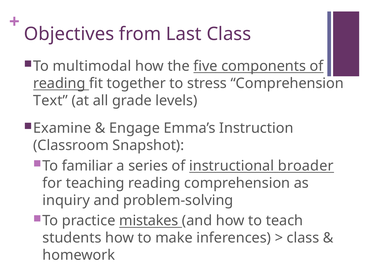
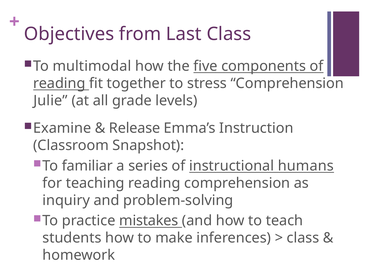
Text: Text -> Julie (50, 101)
Engage: Engage -> Release (135, 128)
broader: broader -> humans (306, 166)
